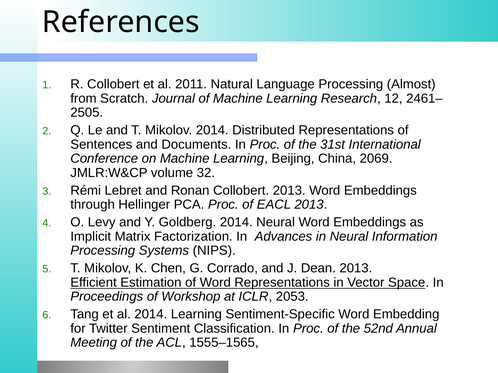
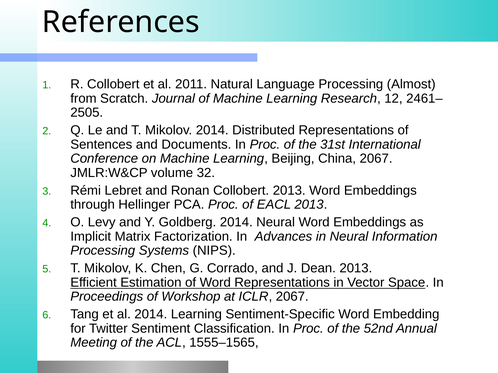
China 2069: 2069 -> 2067 (376, 159)
ICLR 2053: 2053 -> 2067 (292, 297)
